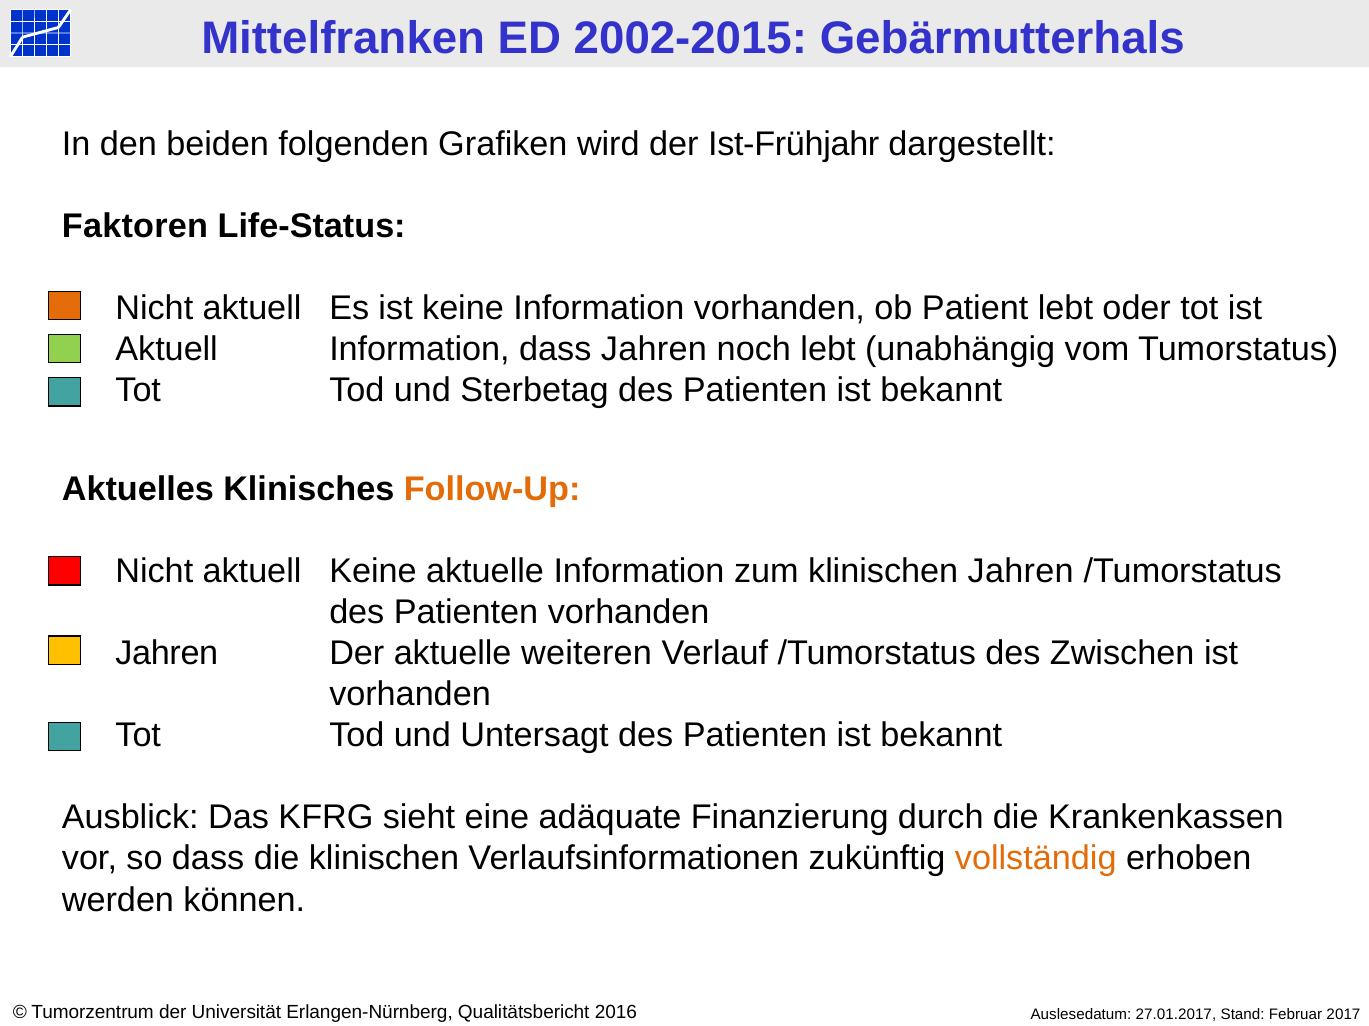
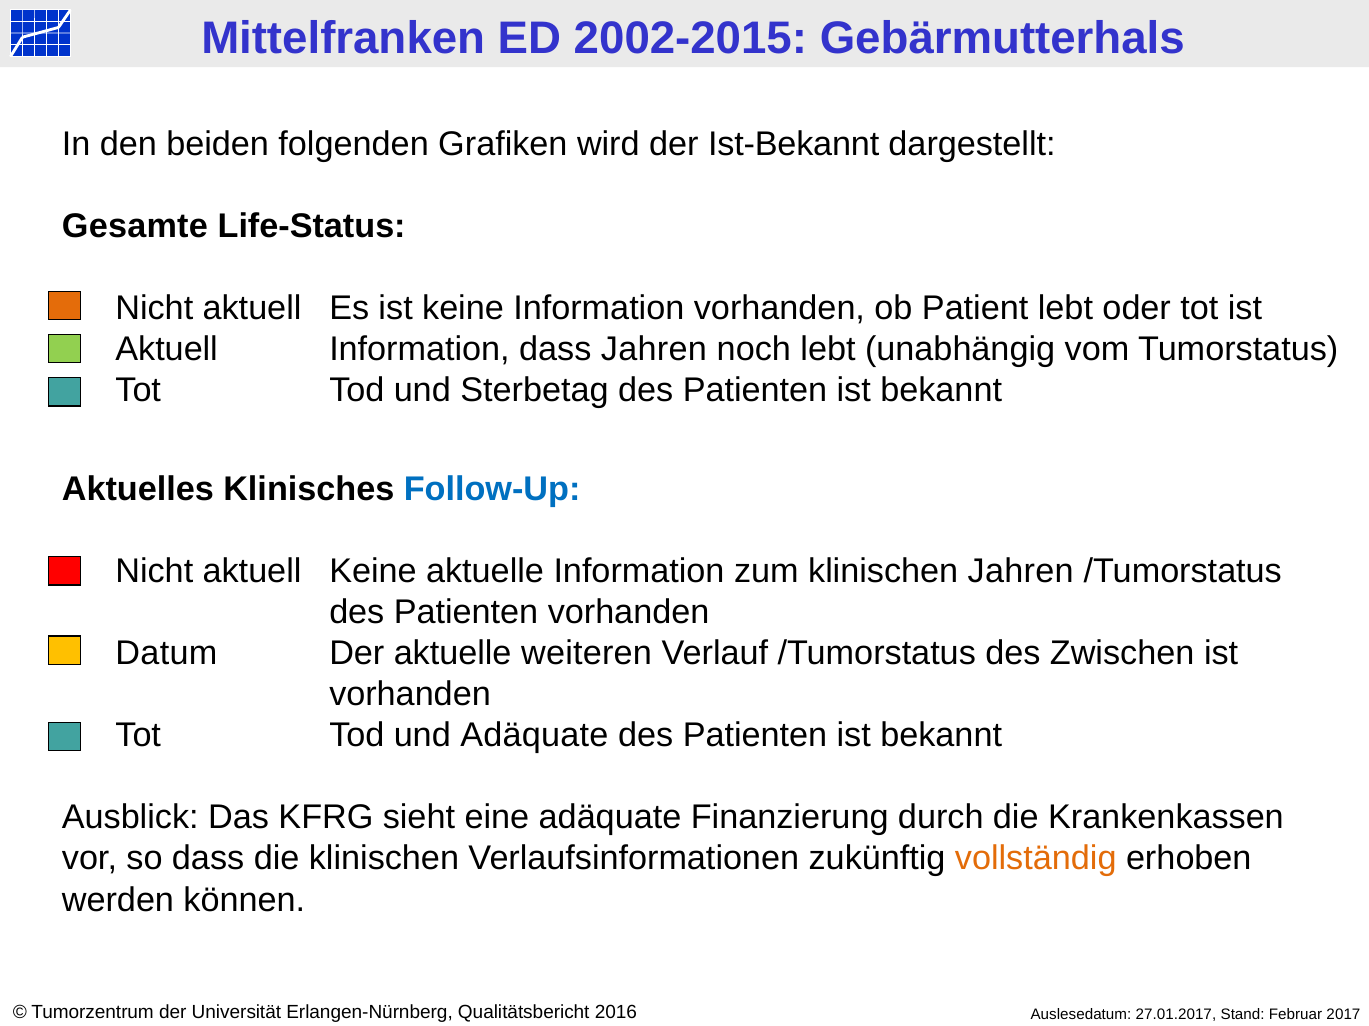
Ist-Frühjahr: Ist-Frühjahr -> Ist-Bekannt (794, 144)
Faktoren: Faktoren -> Gesamte (135, 226)
Follow-Up colour: orange -> blue (492, 490)
Jahren: Jahren -> Datum (166, 654)
und Untersagt: Untersagt -> Adäquate (534, 736)
